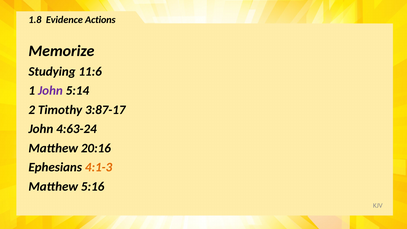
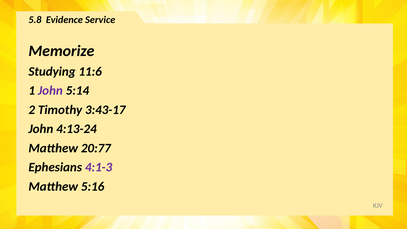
1.8: 1.8 -> 5.8 (35, 20)
Actions: Actions -> Service (100, 20)
3:87-17: 3:87-17 -> 3:43-17 (105, 110)
4:63-24: 4:63-24 -> 4:13-24 (76, 129)
20:16: 20:16 -> 20:77 (96, 149)
4:1-3 colour: orange -> purple (99, 168)
